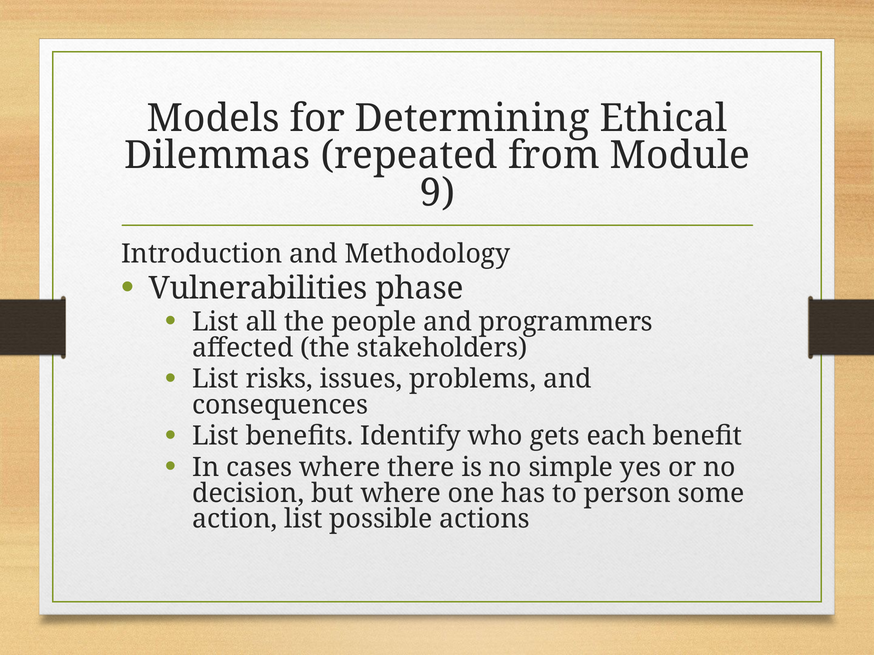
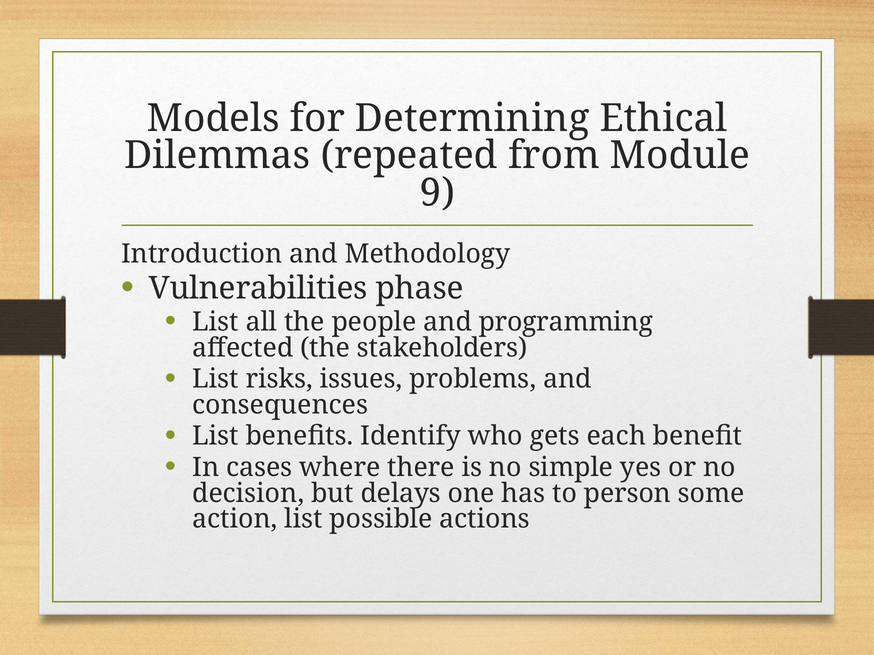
programmers: programmers -> programming (566, 322)
but where: where -> delays (401, 494)
